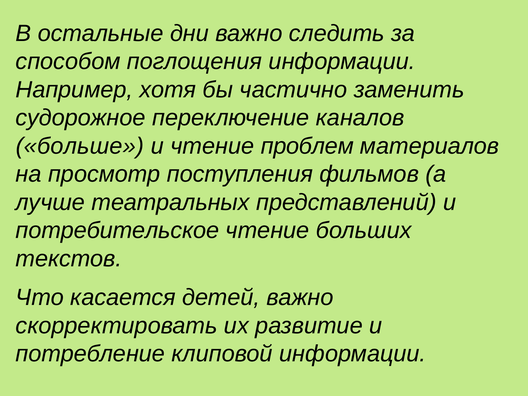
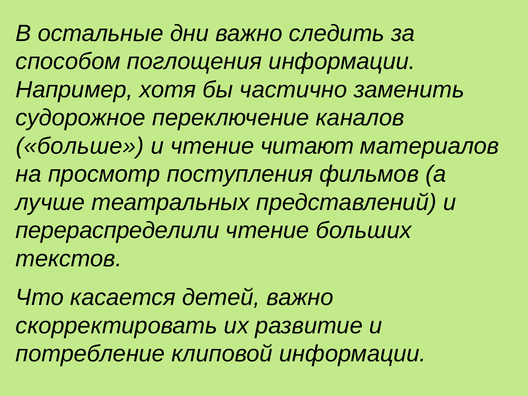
проблем: проблем -> читают (307, 146)
потребительское: потребительское -> перераспределили (117, 231)
